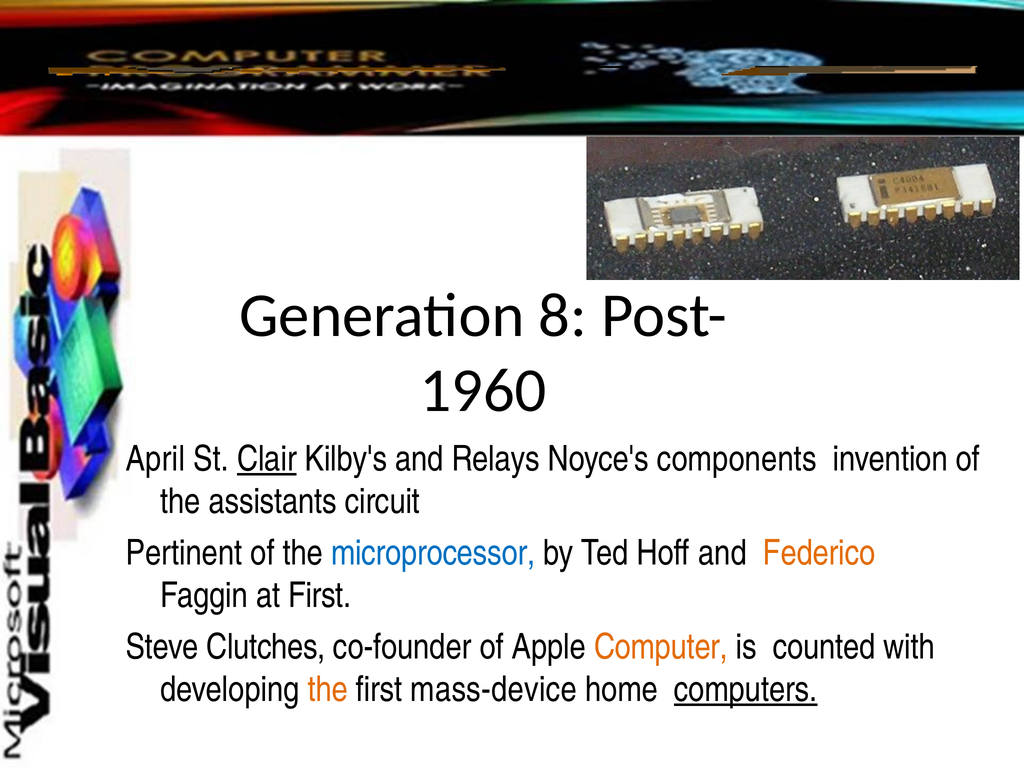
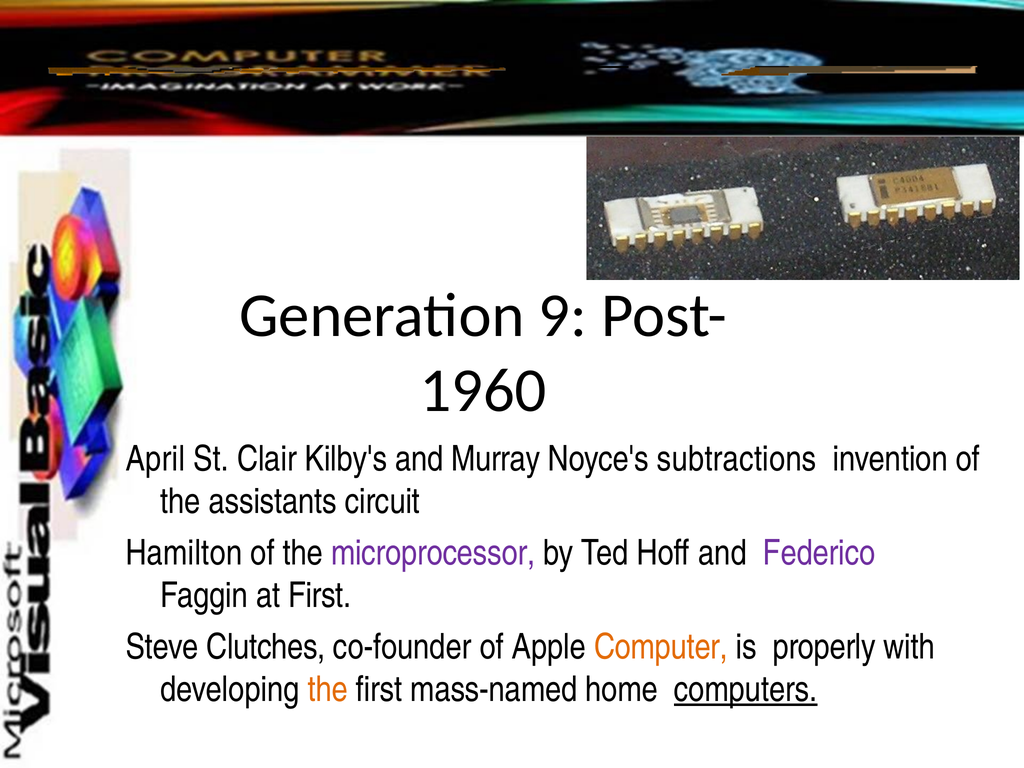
8: 8 -> 9 (563, 316)
Clair underline: present -> none (267, 459)
Relays: Relays -> Murray (496, 459)
components: components -> subtractions (737, 459)
Pertinent: Pertinent -> Hamilton (184, 553)
microprocessor colour: blue -> purple (433, 553)
Federico colour: orange -> purple (819, 553)
counted: counted -> properly (824, 647)
mass-device: mass-device -> mass-named (494, 690)
